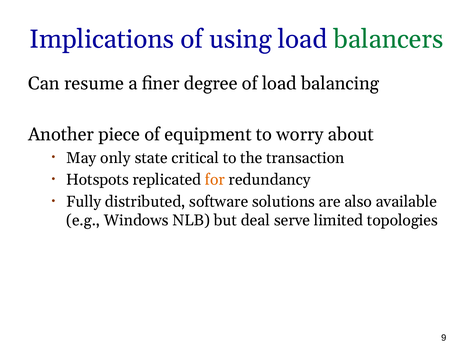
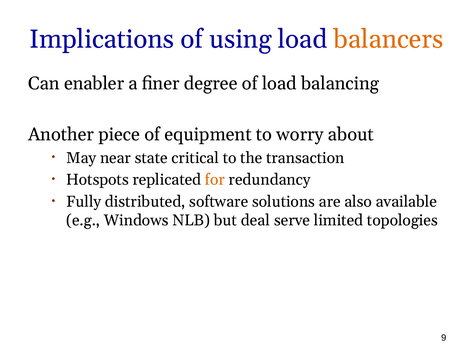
balancers colour: green -> orange (389, 39)
resume: resume -> enabler (94, 83)
only: only -> near (116, 158)
